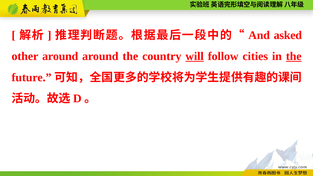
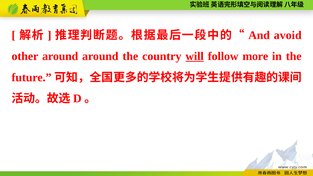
asked: asked -> avoid (288, 35)
cities: cities -> more (255, 56)
the underline: present -> none (294, 56)
